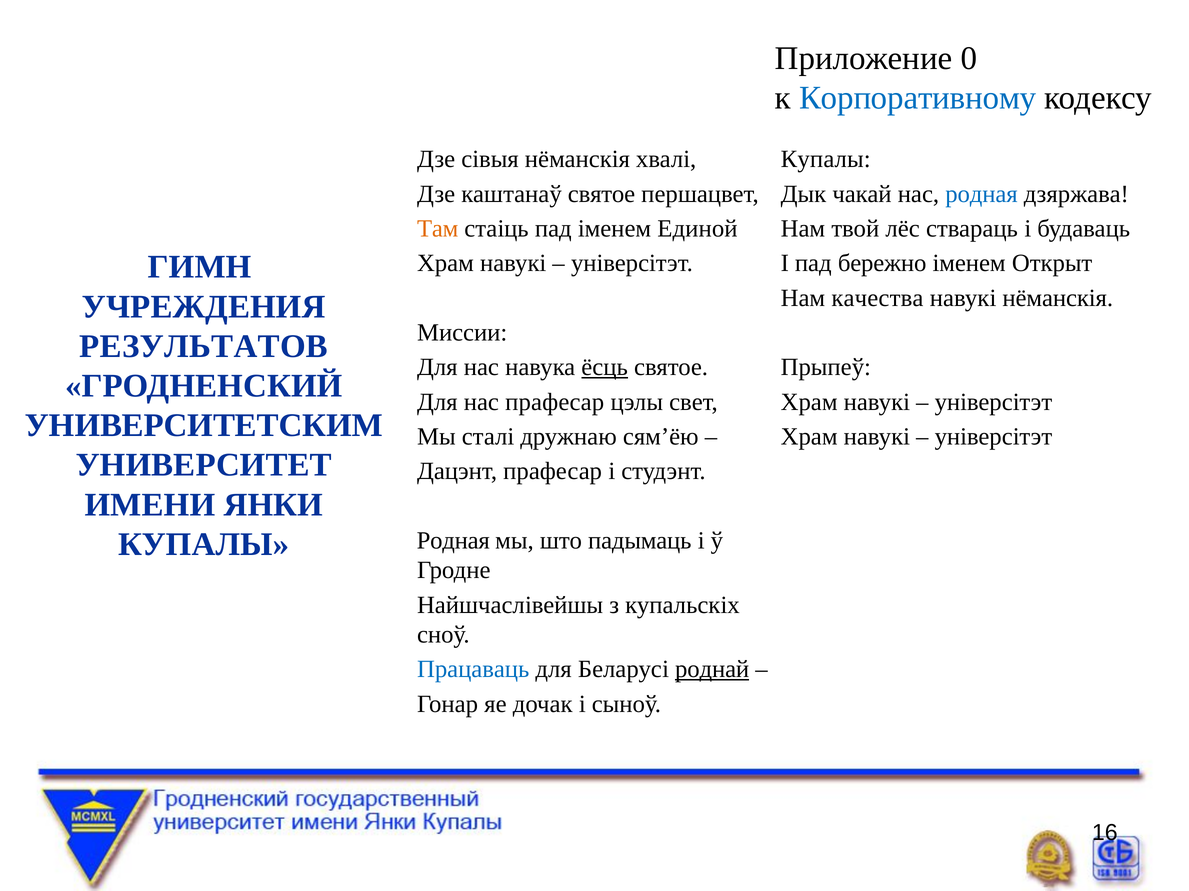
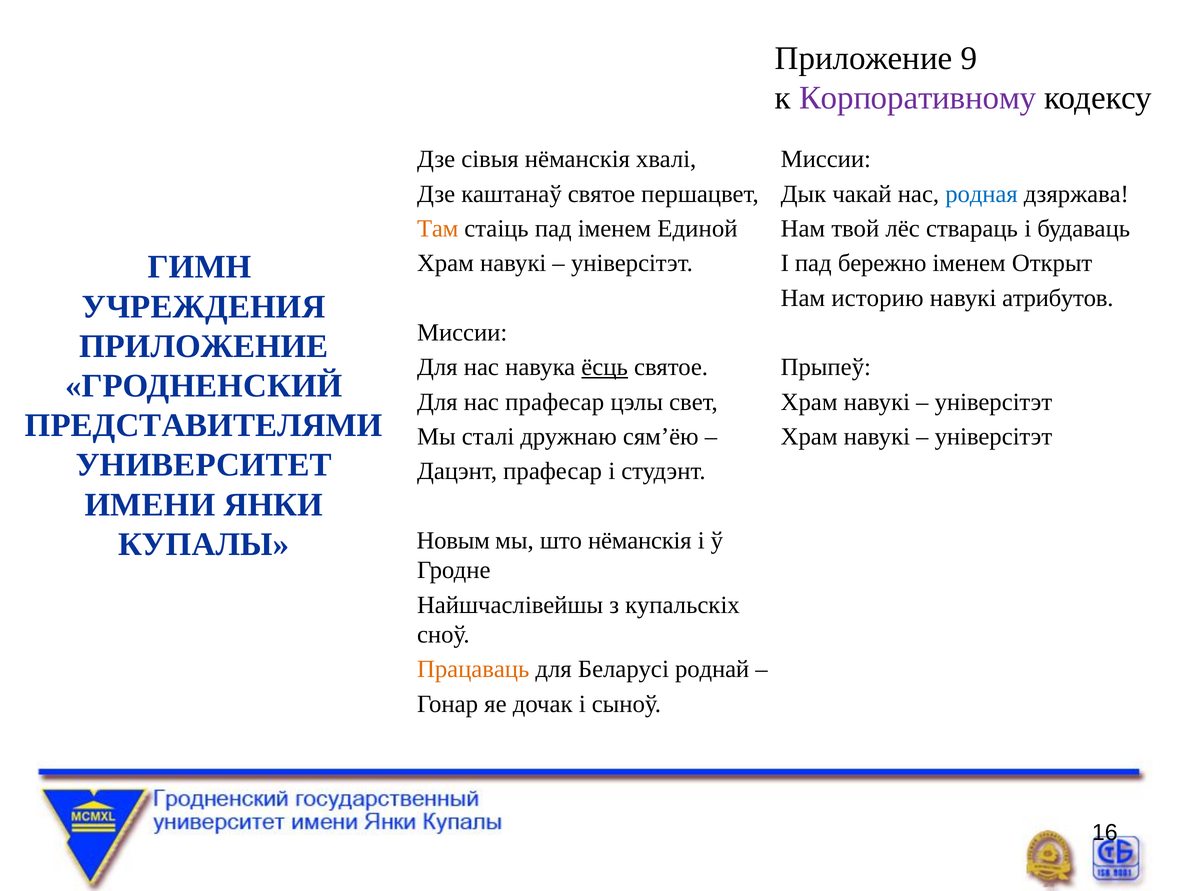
0: 0 -> 9 (969, 58)
Корпоративному colour: blue -> purple (918, 98)
Купалы: Купалы -> Миссии (826, 159)
качества: качества -> историю (877, 298)
навукi нёманскiя: нёманскiя -> атрибутов (1058, 298)
РЕЗУЛЬТАТОВ: РЕЗУЛЬТАТОВ -> ПРИЛОЖЕНИЕ (204, 347)
УНИВЕРСИТЕТСКИМ: УНИВЕРСИТЕТСКИМ -> ПРЕДСТАВИТЕЛЯМИ (204, 426)
Родная: Родная -> Новым (453, 541)
што падымаць: падымаць -> нёманскiя (640, 541)
Працаваць colour: blue -> orange (473, 670)
роднай underline: present -> none (712, 670)
